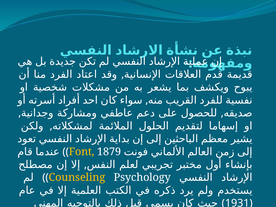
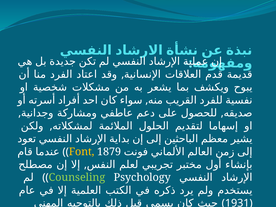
Counseling colour: yellow -> light green (77, 177)
